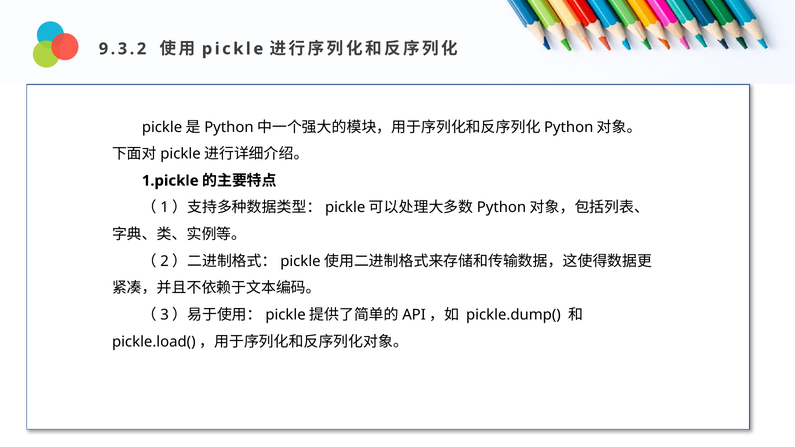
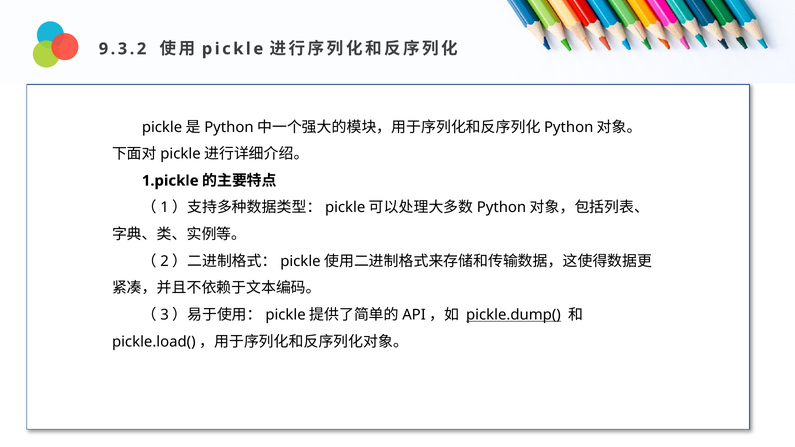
pickle.dump( underline: none -> present (513, 315)
